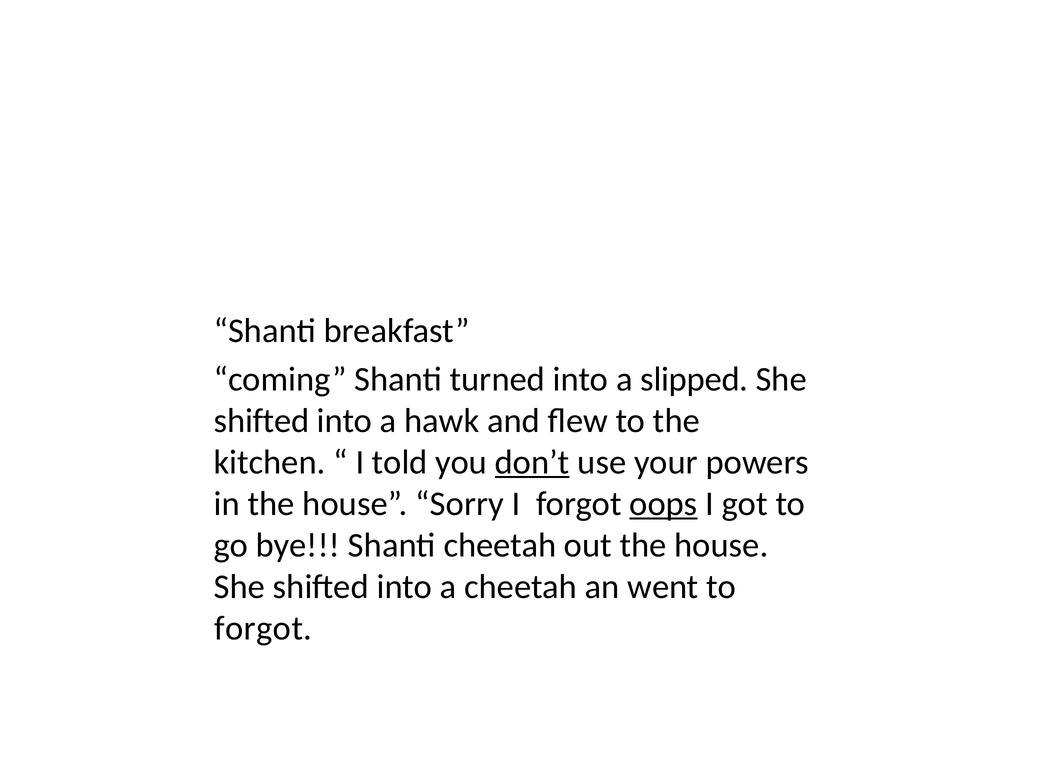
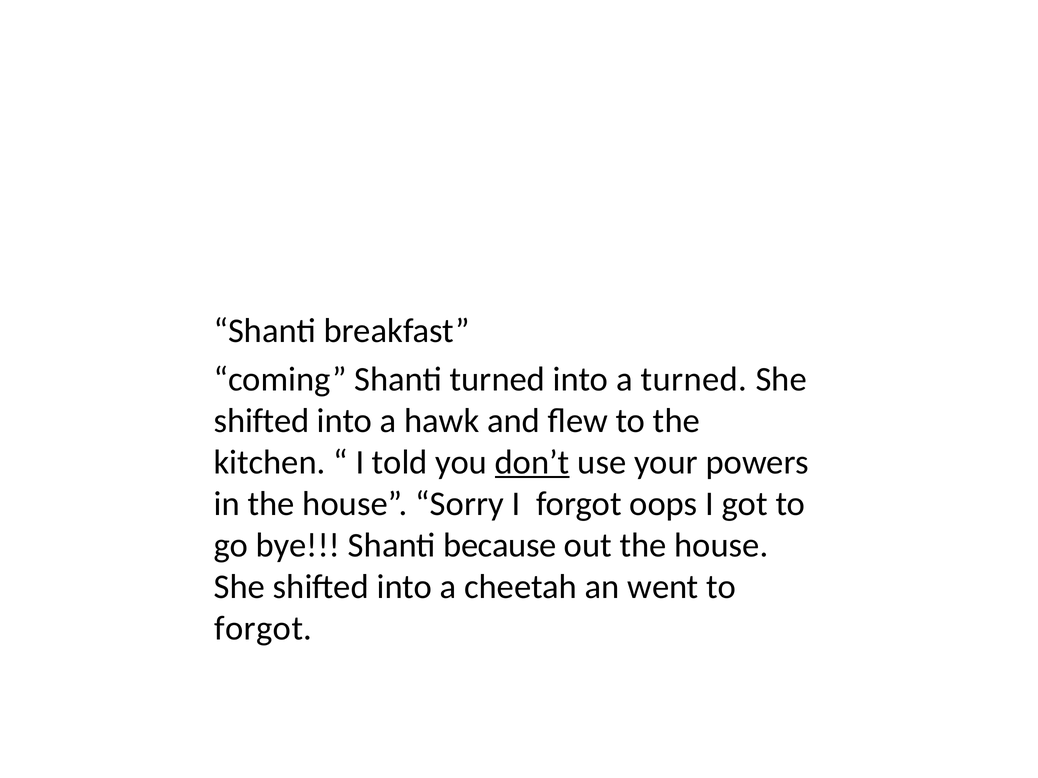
a slipped: slipped -> turned (694, 380)
oops underline: present -> none (663, 504)
Shanti cheetah: cheetah -> because (500, 546)
